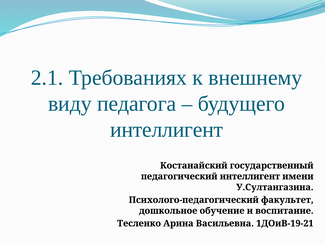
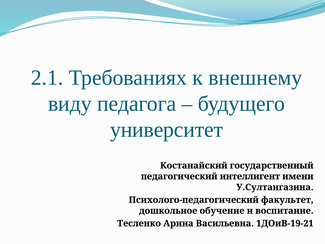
интеллигент: интеллигент -> университет (167, 130)
